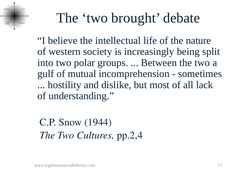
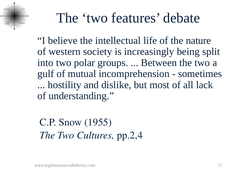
brought: brought -> features (136, 18)
1944: 1944 -> 1955 (98, 122)
